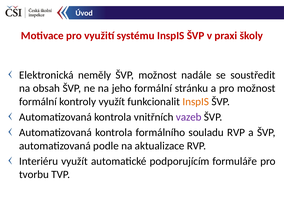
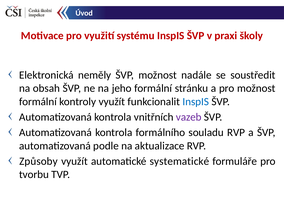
InspIS colour: orange -> blue (196, 102)
Interiéru: Interiéru -> Způsoby (38, 161)
podporujícím: podporujícím -> systematické (179, 161)
